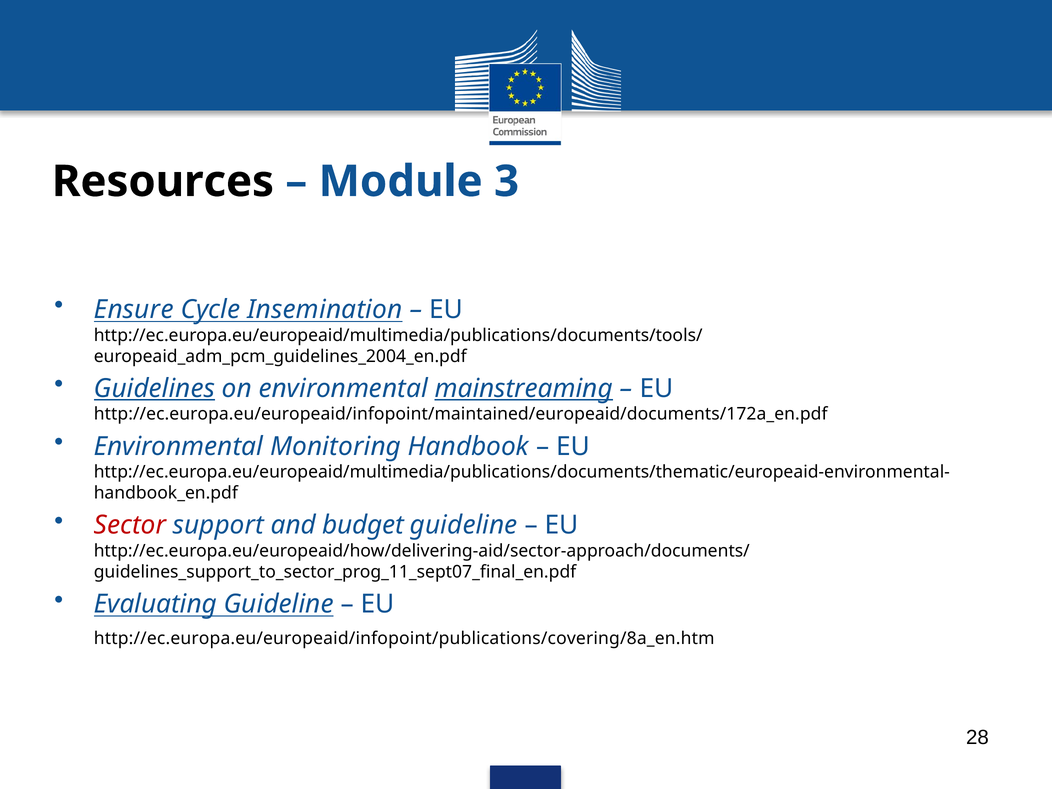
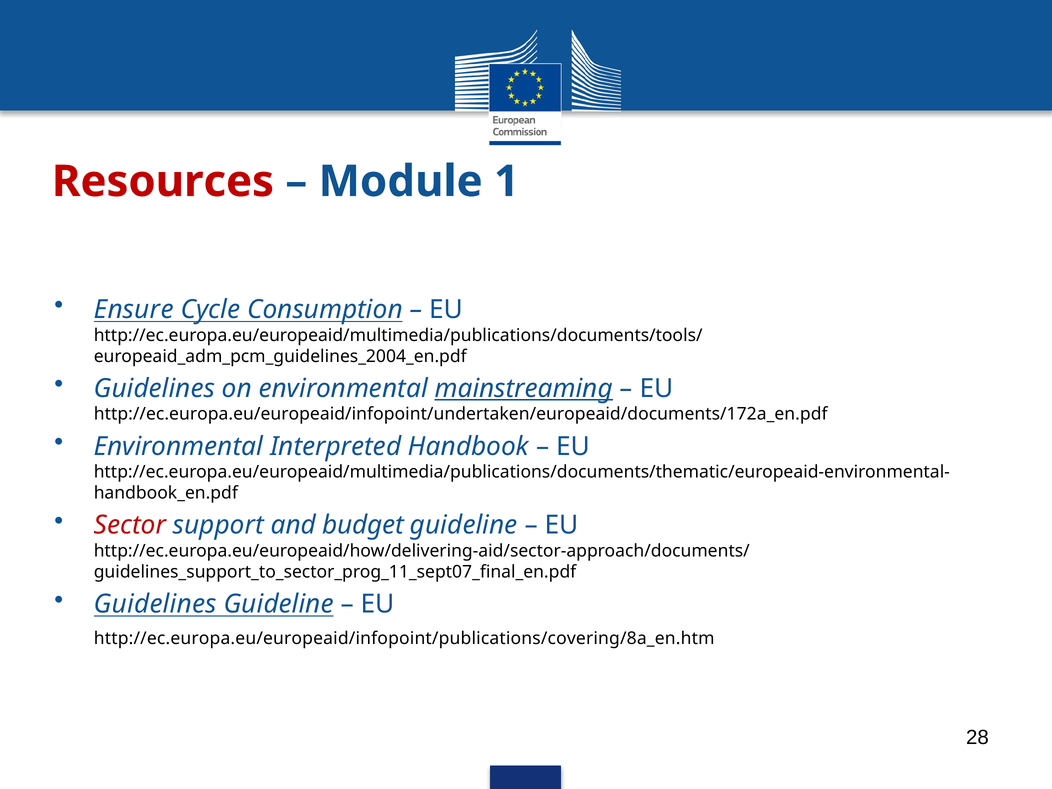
Resources colour: black -> red (163, 182)
3: 3 -> 1 (507, 182)
Insemination: Insemination -> Consumption (325, 310)
Guidelines underline: present -> none (154, 389)
http://ec.europa.eu/europeaid/infopoint/maintained/europeaid/documents/172a_en.pdf: http://ec.europa.eu/europeaid/infopoint/maintained/europeaid/documents/172a_en.pdf -> http://ec.europa.eu/europeaid/infopoint/undertaken/europeaid/documents/172a_en.pdf (461, 414)
Monitoring: Monitoring -> Interpreted (336, 446)
Evaluating: Evaluating -> Guidelines (155, 604)
